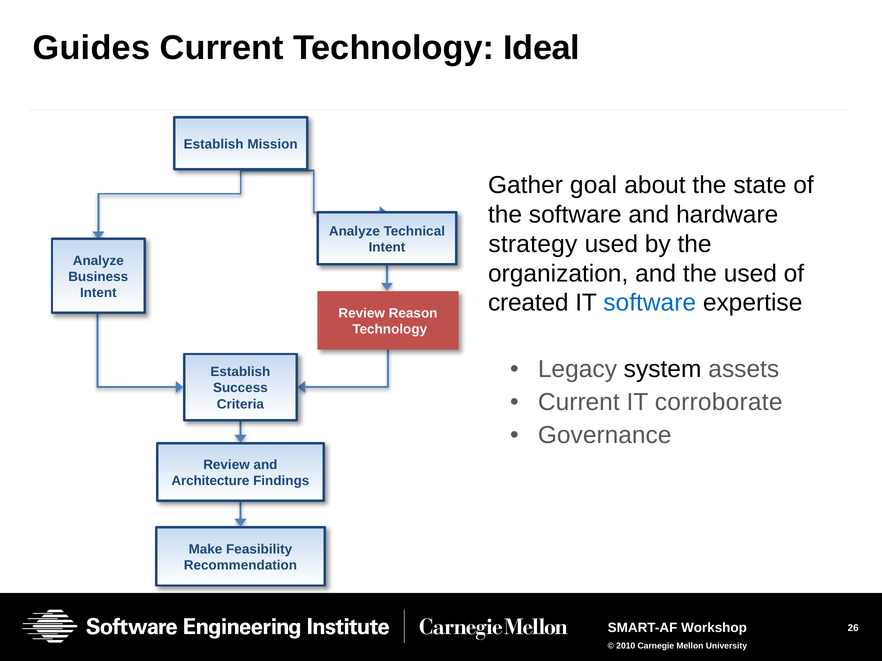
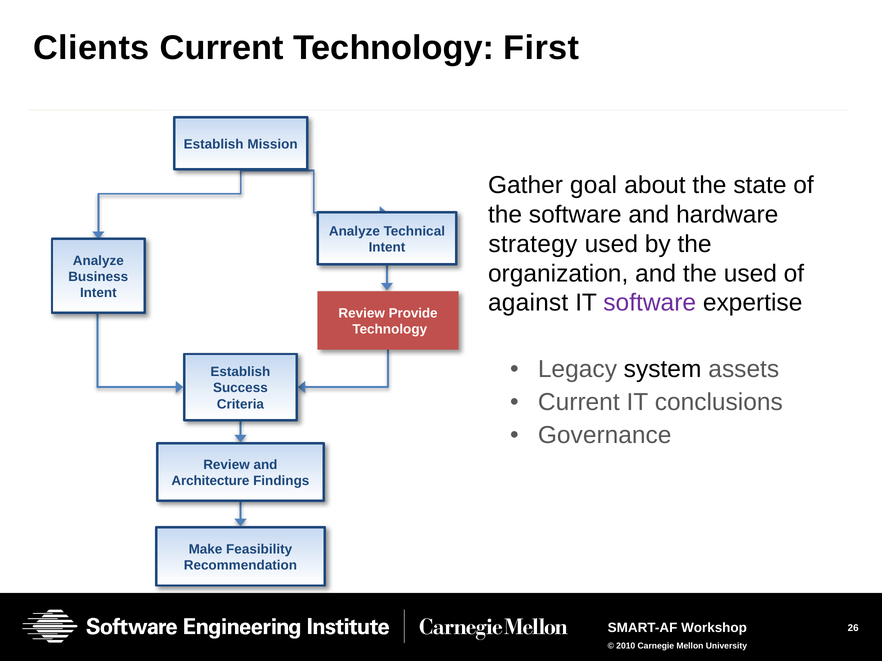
Guides: Guides -> Clients (91, 48)
Ideal: Ideal -> First (541, 48)
created: created -> against (528, 303)
software colour: blue -> purple (650, 303)
Reason: Reason -> Provide (413, 314)
corroborate: corroborate -> conclusions (719, 402)
